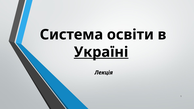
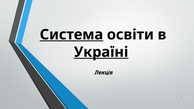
Система underline: none -> present (71, 35)
